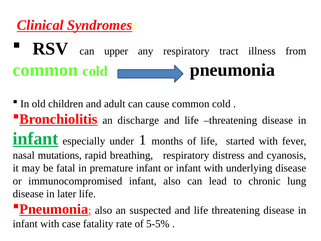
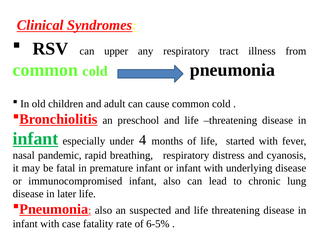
discharge: discharge -> preschool (138, 120)
1: 1 -> 4 (143, 140)
mutations: mutations -> pandemic (60, 155)
5-5%: 5-5% -> 6-5% (158, 224)
